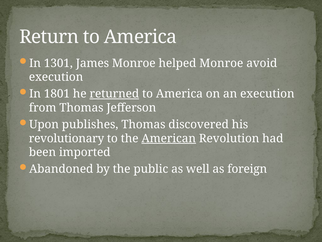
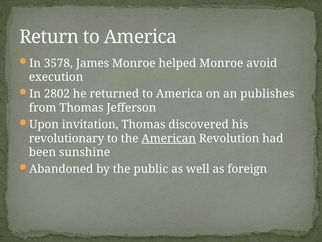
1301: 1301 -> 3578 (58, 63)
1801: 1801 -> 2802 (57, 94)
returned underline: present -> none (114, 94)
an execution: execution -> publishes (267, 94)
publishes: publishes -> invitation (90, 124)
imported: imported -> sunshine (85, 152)
